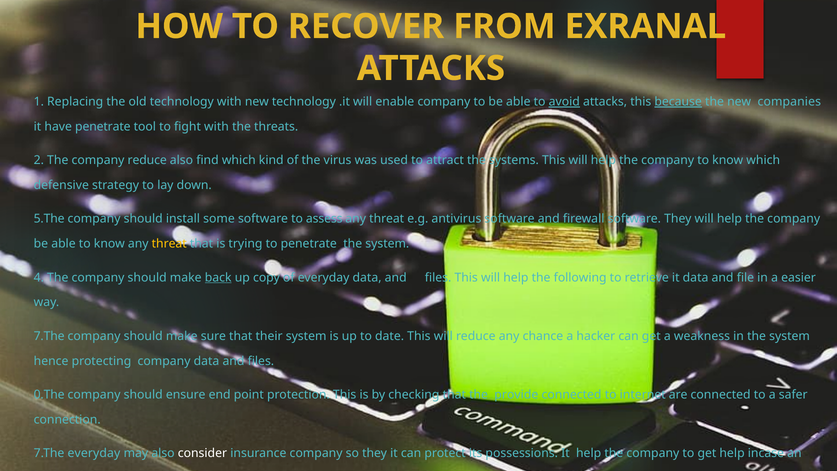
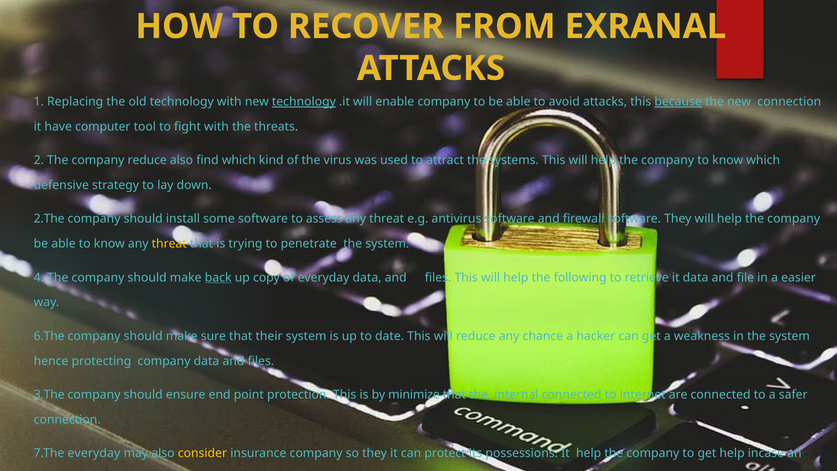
technology underline: none -> present (304, 102)
avoid underline: present -> none (564, 102)
new companies: companies -> connection (789, 102)
have penetrate: penetrate -> computer (103, 127)
5.The: 5.The -> 2.The (49, 219)
7.The: 7.The -> 6.The (49, 336)
0.The: 0.The -> 3.The (49, 394)
checking: checking -> minimize (414, 394)
provide: provide -> internal (516, 394)
consider colour: white -> yellow (202, 453)
